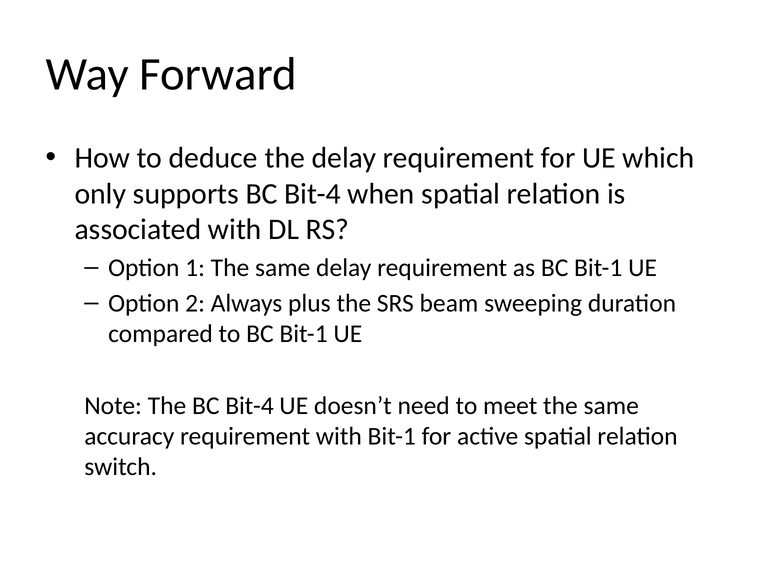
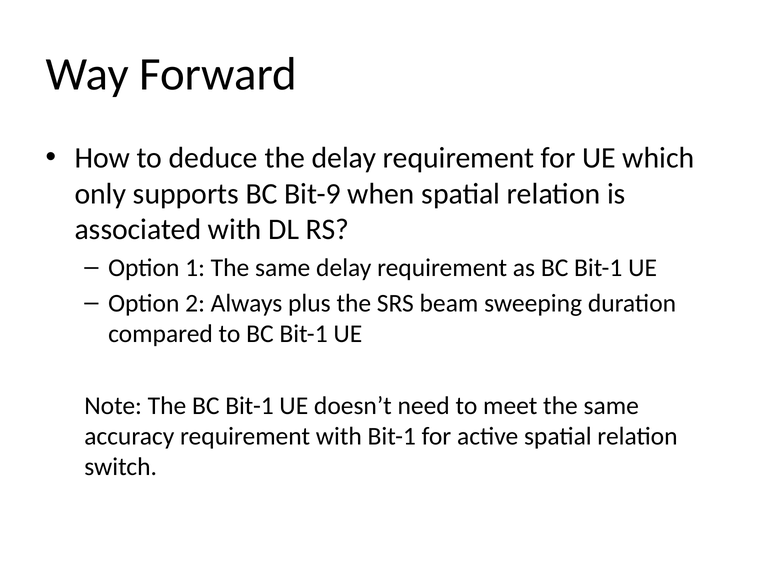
supports BC Bit-4: Bit-4 -> Bit-9 (313, 194)
The BC Bit-4: Bit-4 -> Bit-1 (249, 405)
